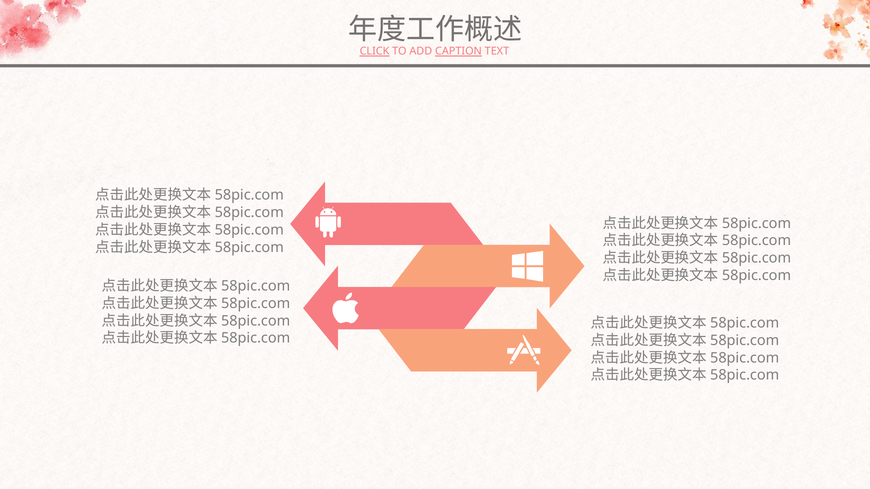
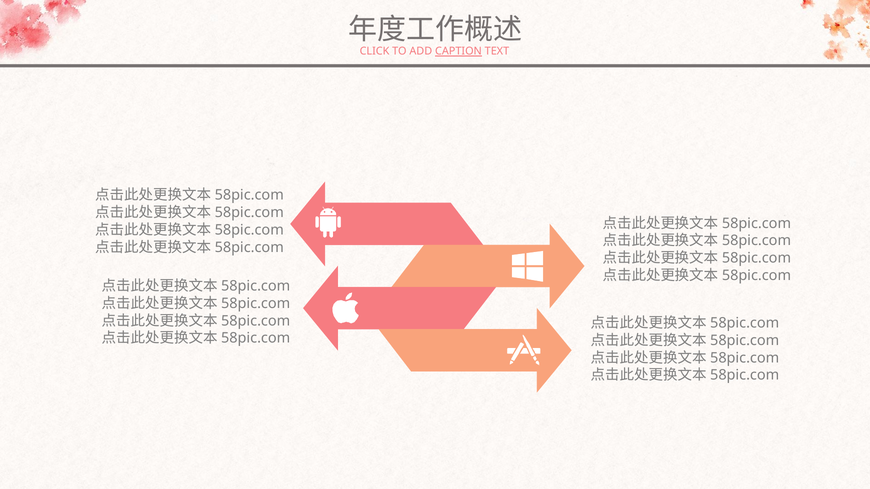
CLICK underline: present -> none (375, 51)
